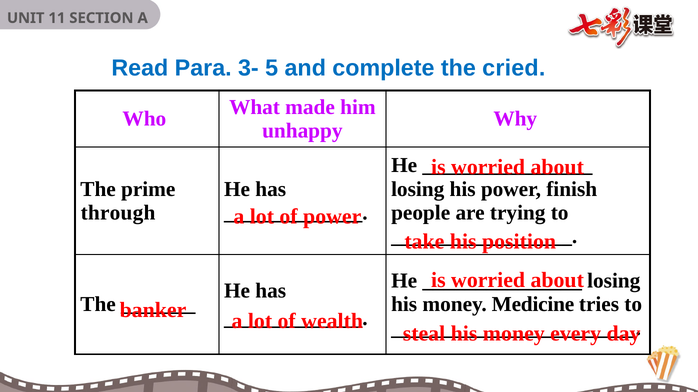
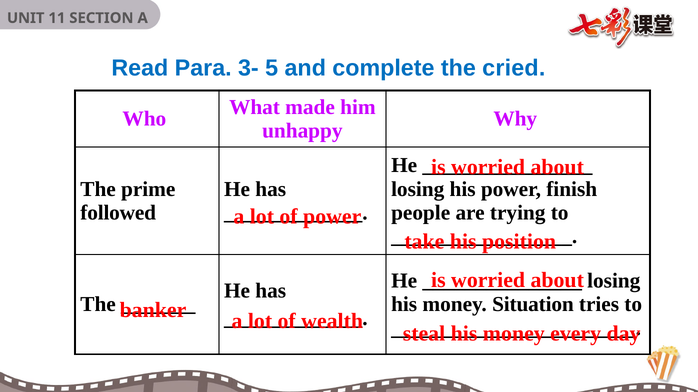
through: through -> followed (118, 213)
Medicine: Medicine -> Situation (533, 305)
